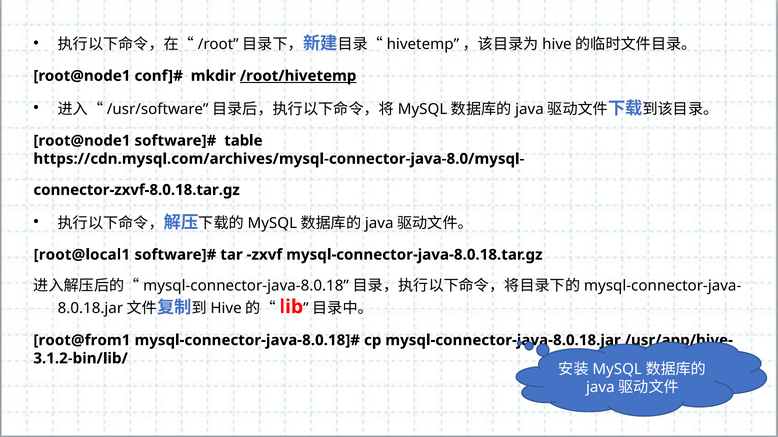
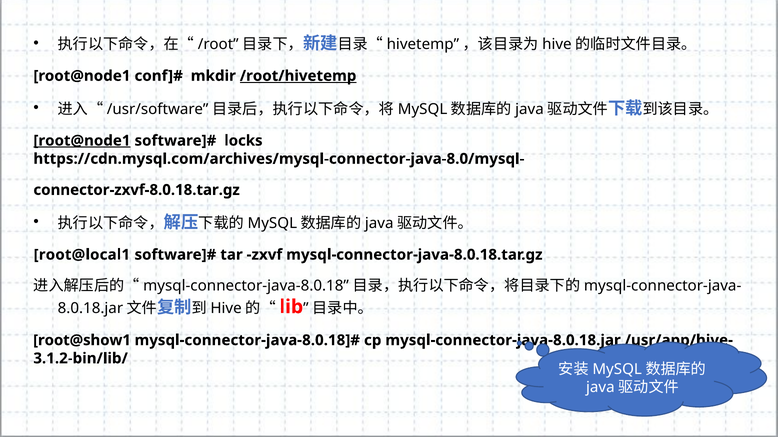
root@node1 underline: none -> present (82, 141)
table: table -> locks (243, 141)
root@from1: root@from1 -> root@show1 (82, 341)
